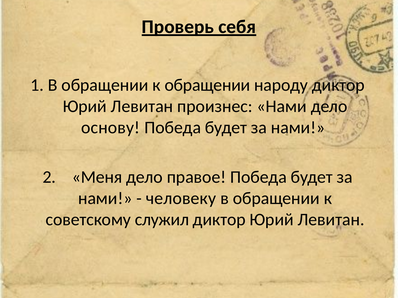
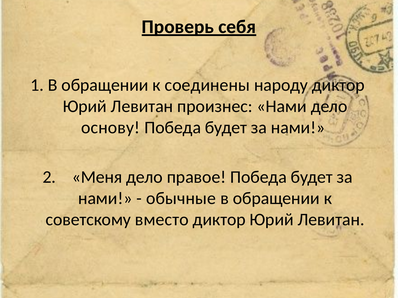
к обращении: обращении -> соединены (207, 85)
человеку: человеку -> обычные (181, 199)
служил: служил -> вместо (162, 220)
